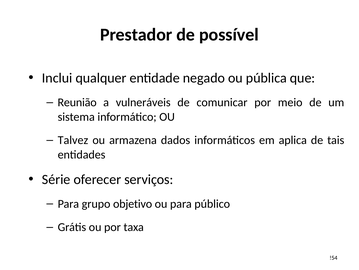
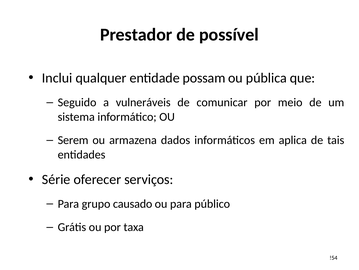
negado: negado -> possam (204, 78)
Reunião: Reunião -> Seguido (77, 102)
Talvez: Talvez -> Serem (73, 140)
objetivo: objetivo -> causado (133, 203)
